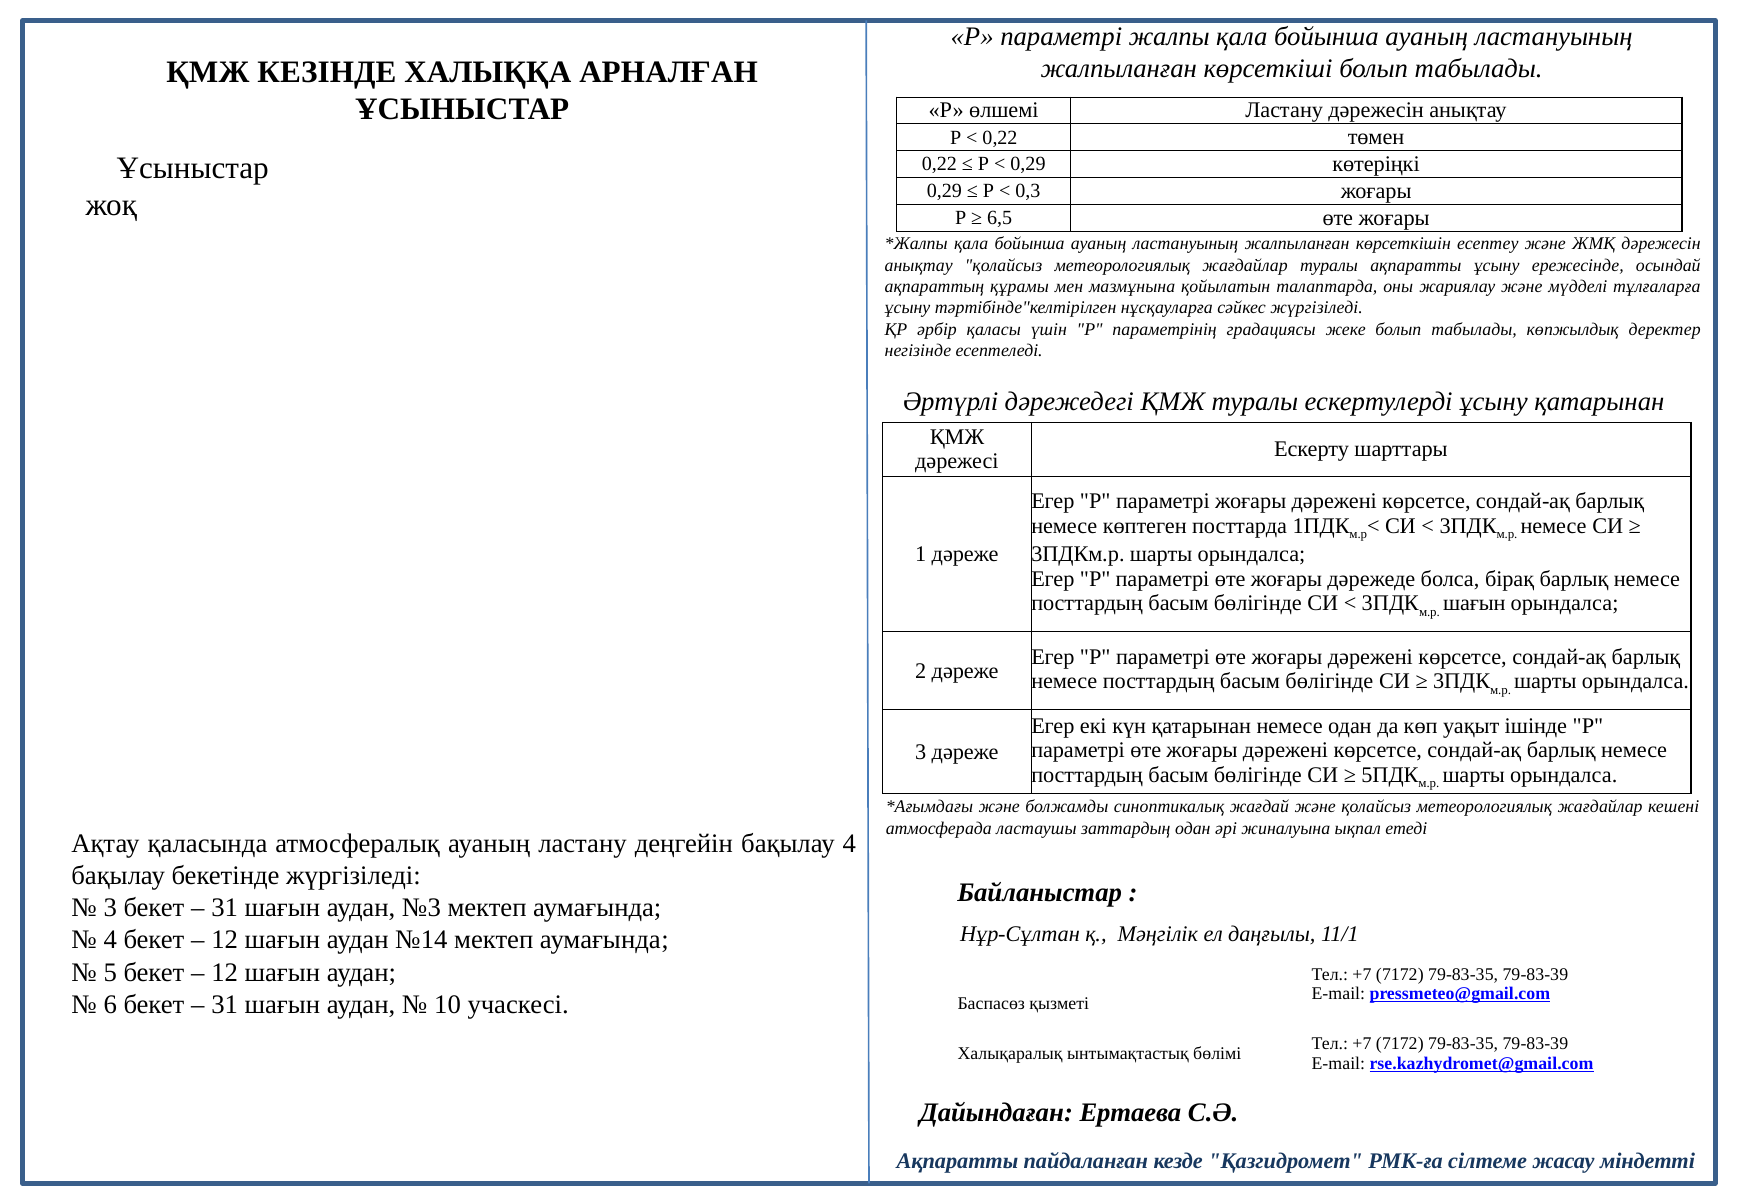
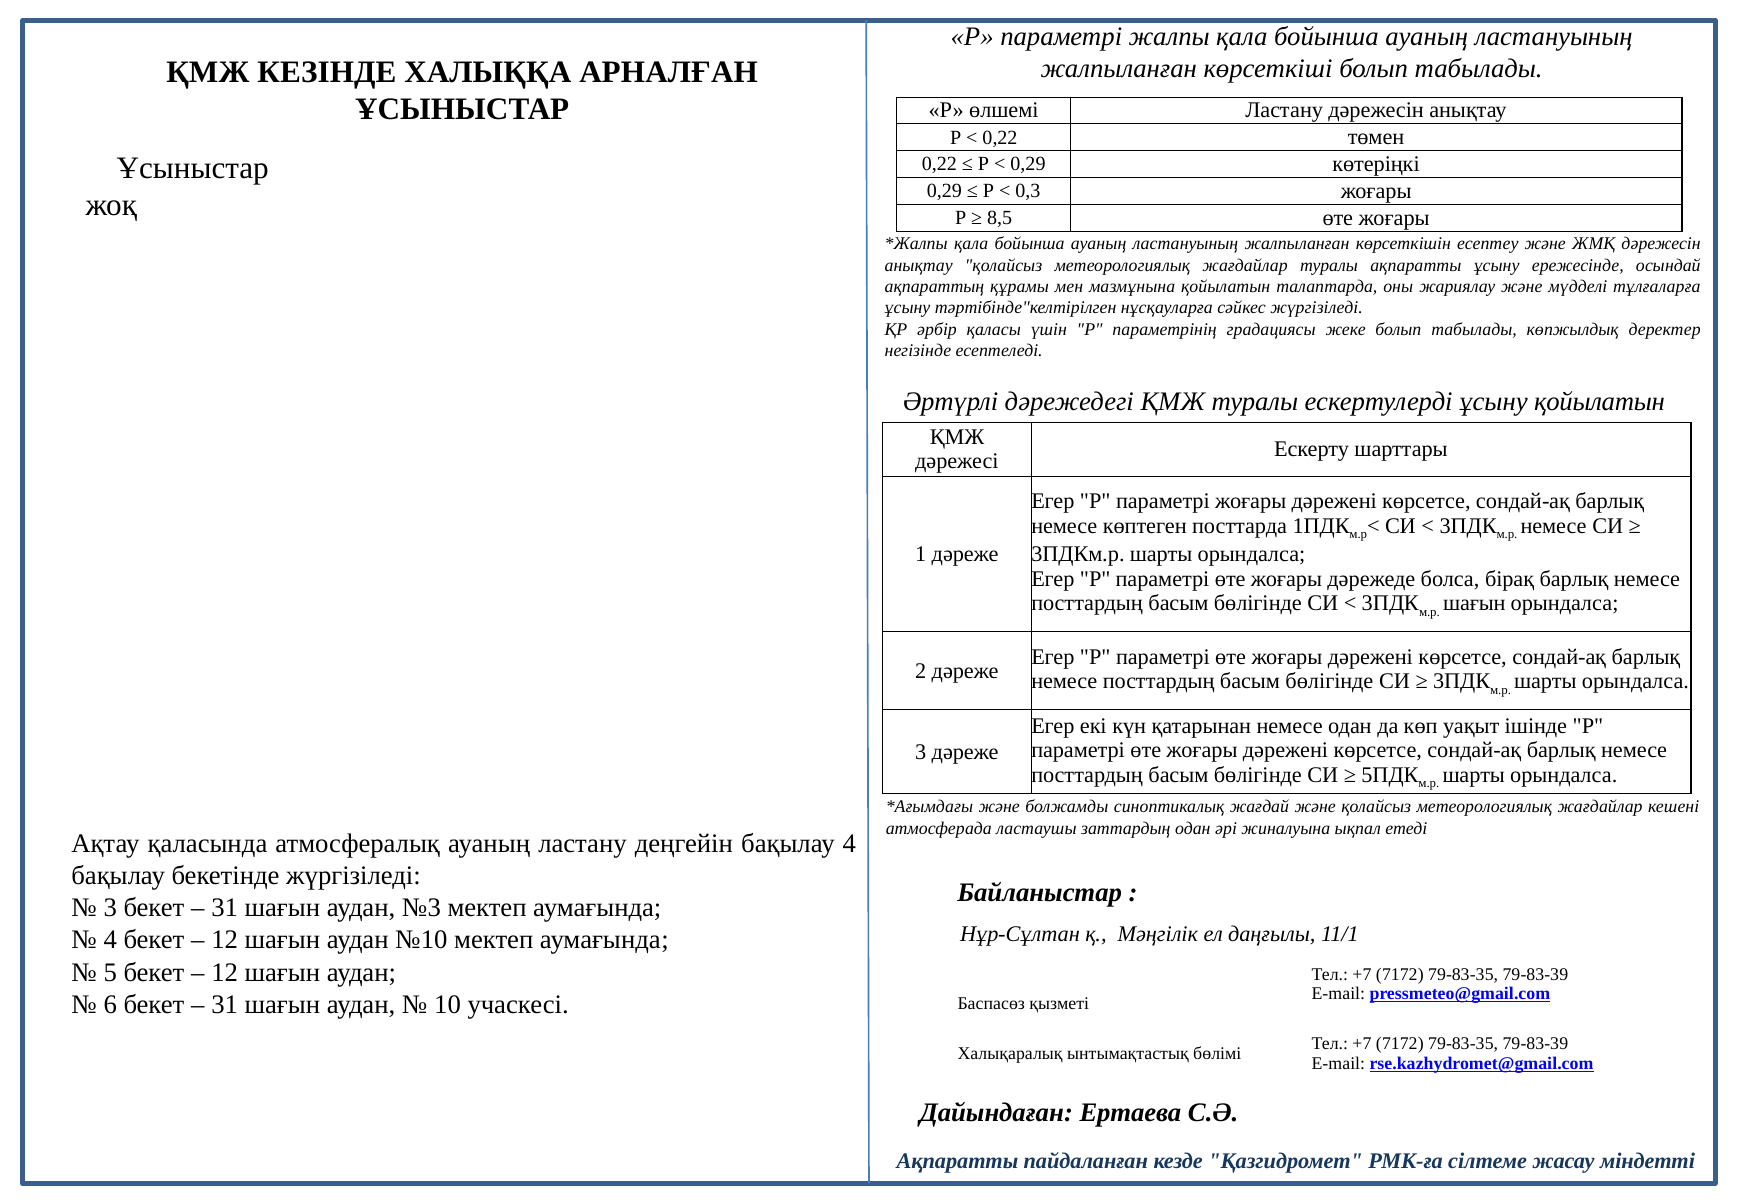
6,5: 6,5 -> 8,5 (1000, 218)
ұсыну қатарынан: қатарынан -> қойылатын (1600, 402)
№14: №14 -> №10 (421, 939)
